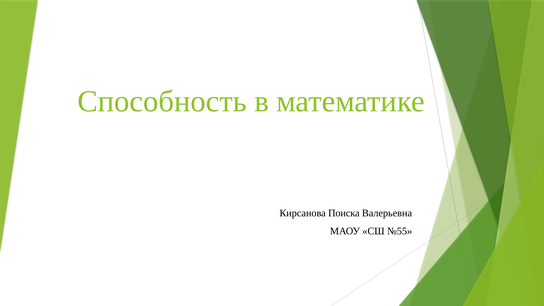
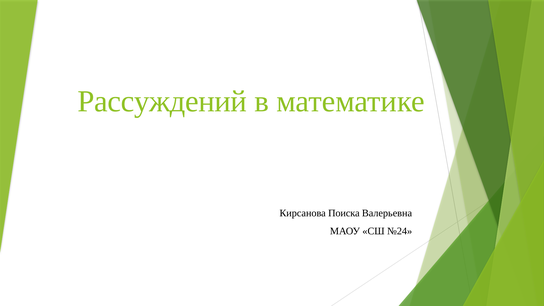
Способность: Способность -> Рассуждений (162, 101)
№55: №55 -> №24 (400, 231)
